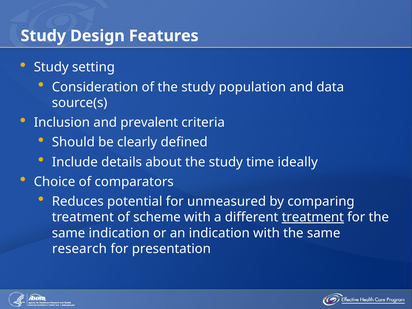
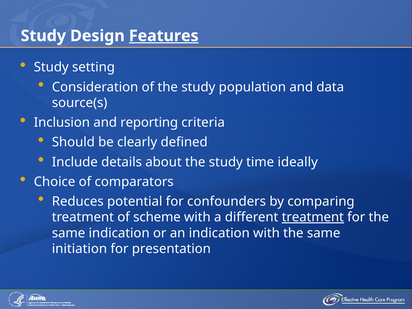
Features underline: none -> present (164, 36)
prevalent: prevalent -> reporting (149, 123)
unmeasured: unmeasured -> confounders (227, 201)
research: research -> initiation (79, 249)
